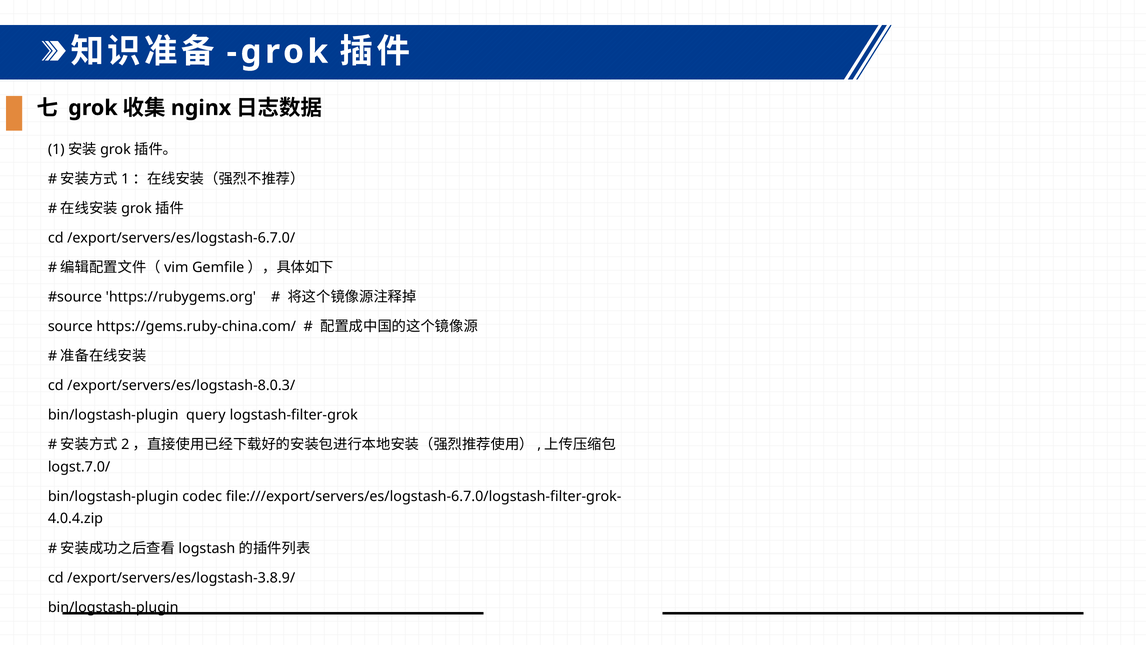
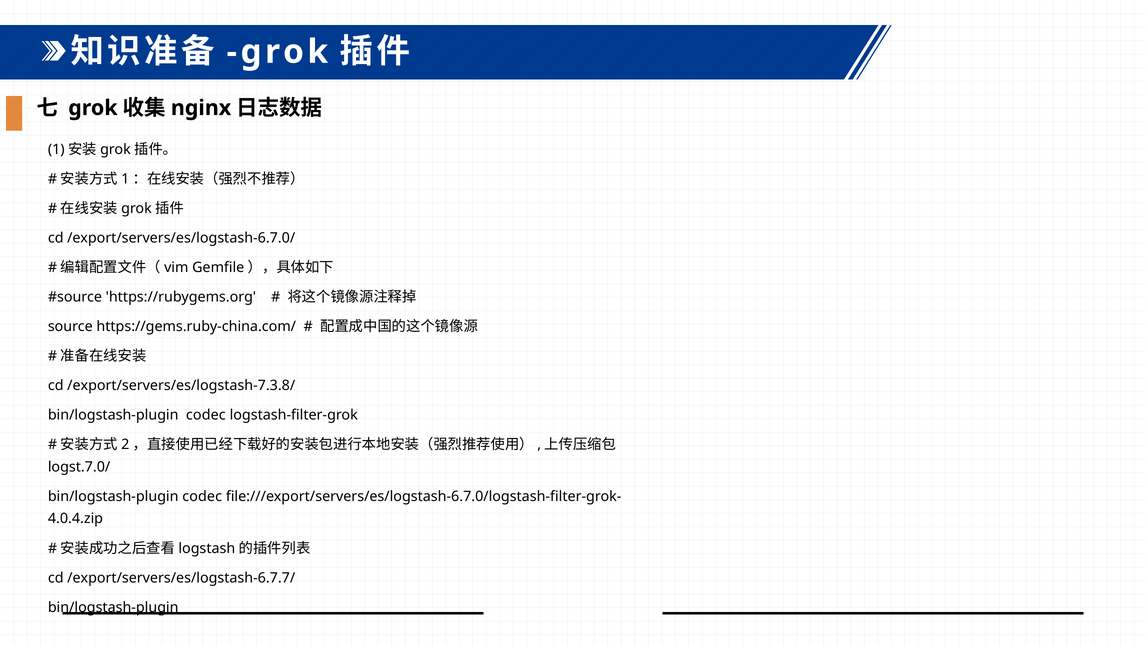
/export/servers/es/logstash-8.0.3/: /export/servers/es/logstash-8.0.3/ -> /export/servers/es/logstash-7.3.8/ (181, 385)
query: query -> codec (206, 415)
/export/servers/es/logstash-3.8.9/: /export/servers/es/logstash-3.8.9/ -> /export/servers/es/logstash-6.7.7/ (181, 577)
